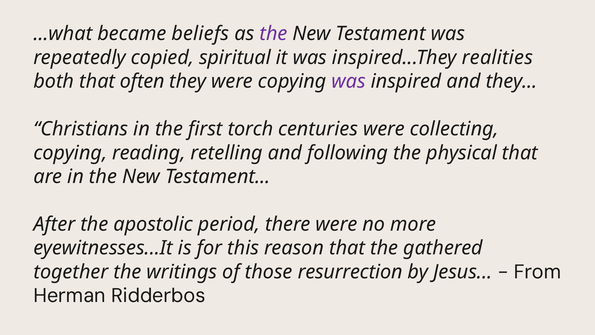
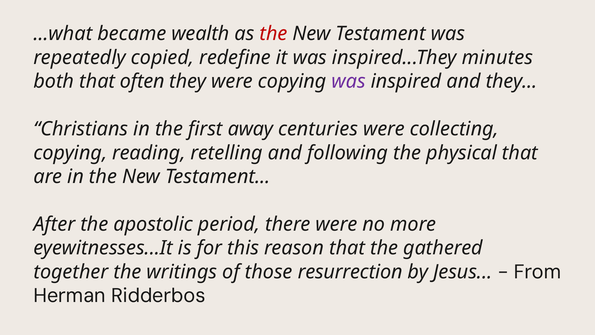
beliefs: beliefs -> wealth (200, 34)
the colour: purple -> red (273, 34)
spiritual: spiritual -> redefine (235, 58)
realities: realities -> minutes (497, 58)
torch: torch -> away (250, 129)
